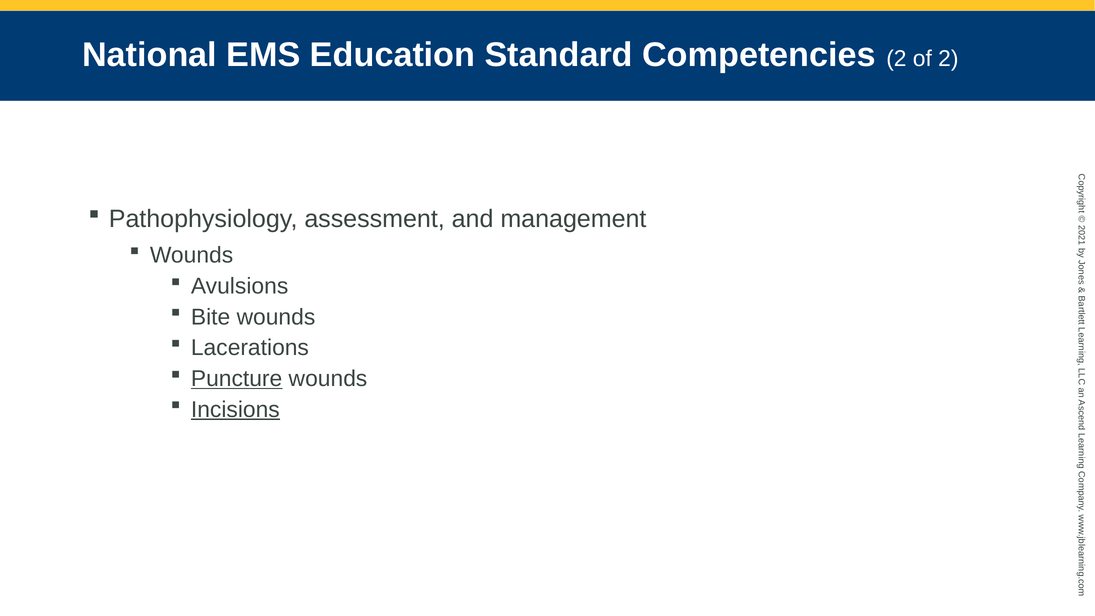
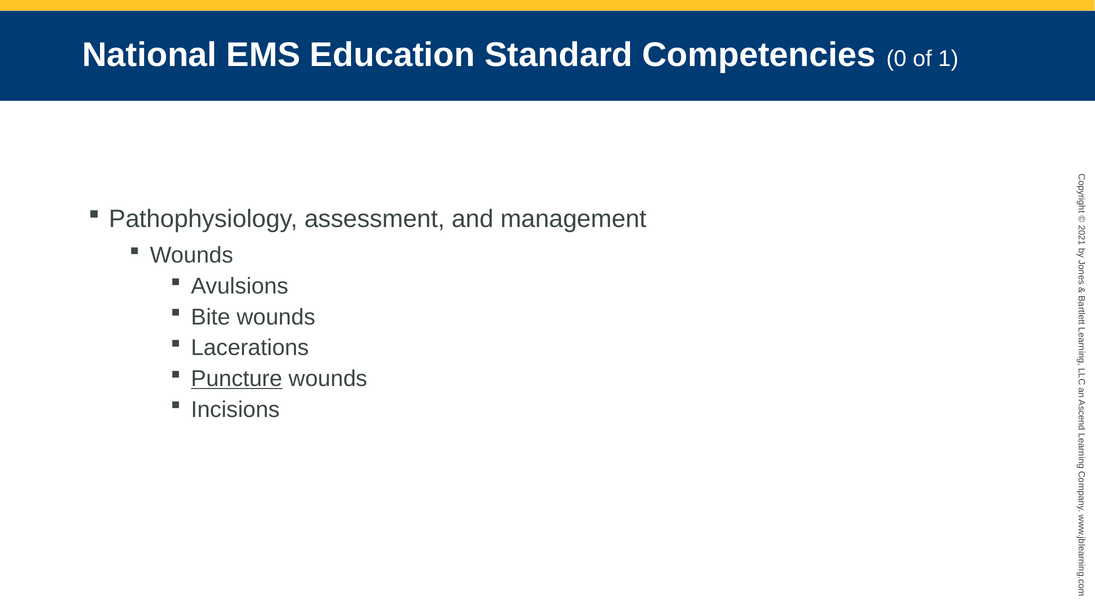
Competencies 2: 2 -> 0 (896, 59)
of 2: 2 -> 1 (948, 59)
Incisions underline: present -> none (235, 409)
